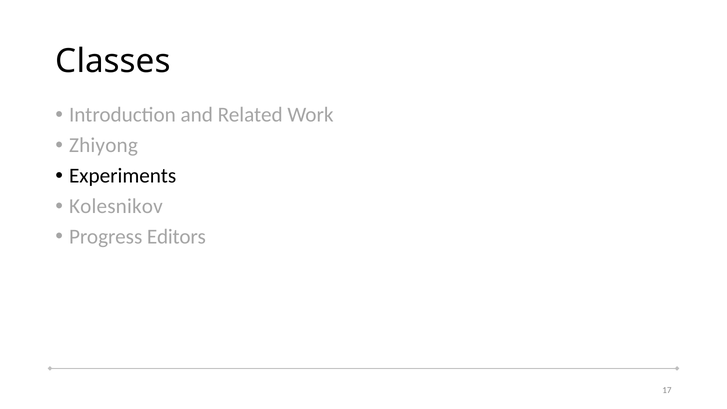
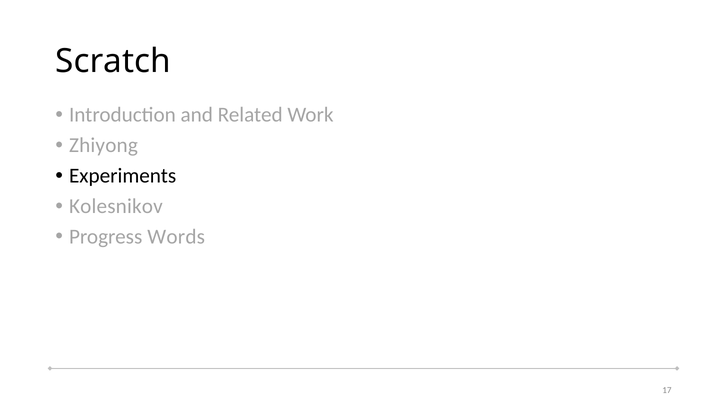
Classes: Classes -> Scratch (113, 61)
Editors: Editors -> Words (176, 237)
